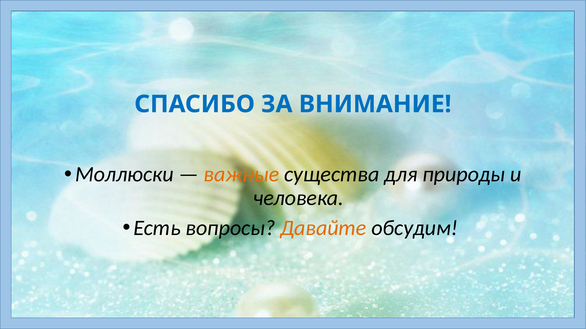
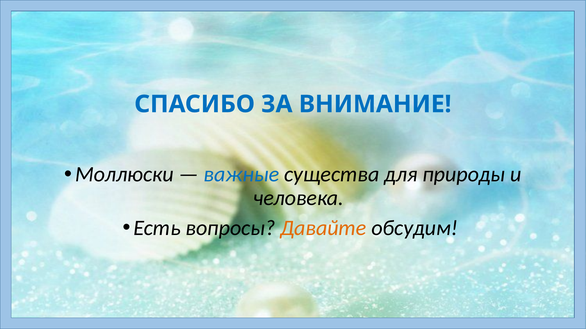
важные colour: orange -> blue (241, 175)
